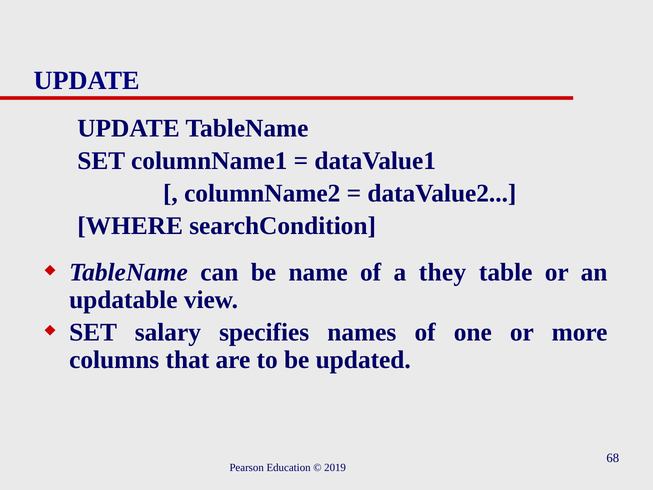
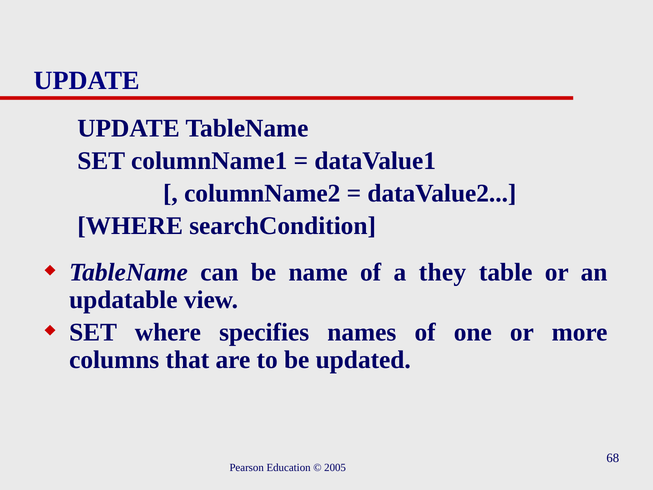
SET salary: salary -> where (168, 332)
2019: 2019 -> 2005 (335, 468)
